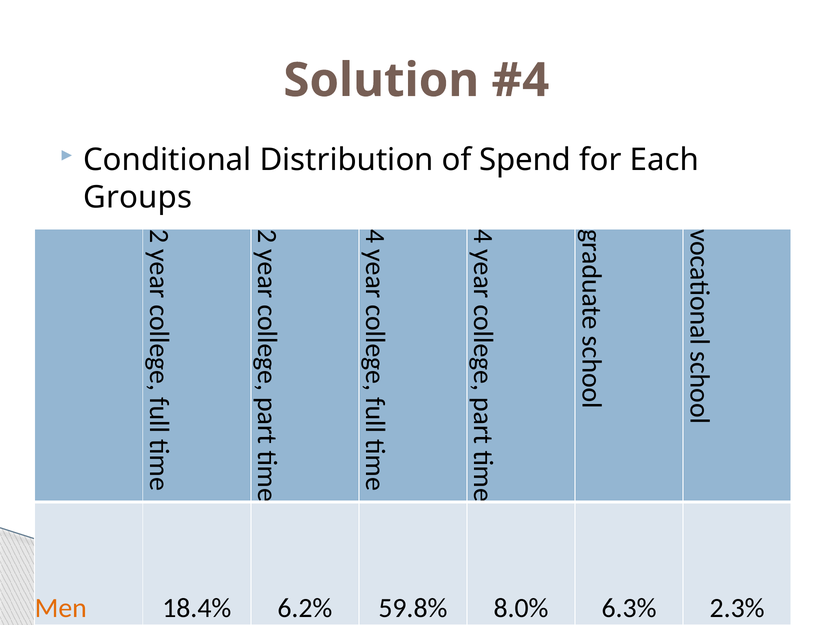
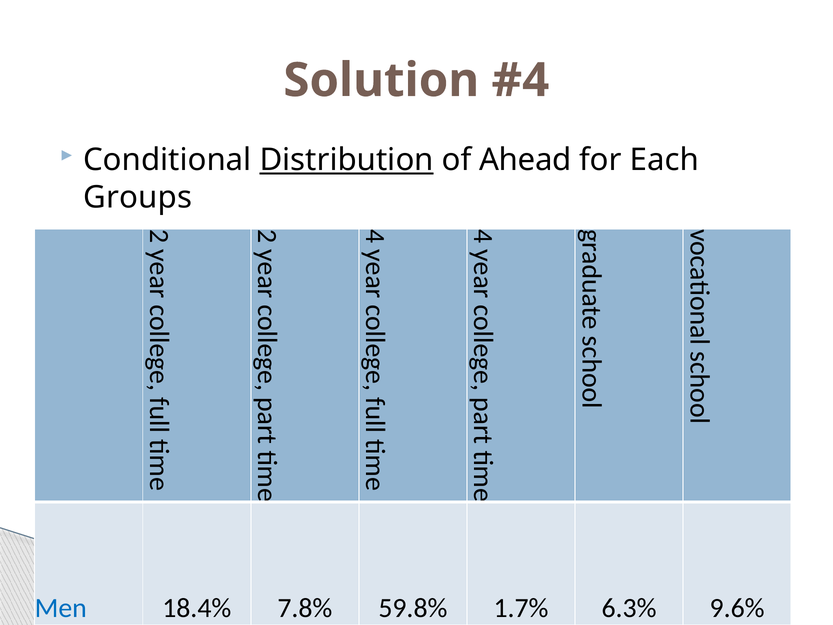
Distribution underline: none -> present (347, 160)
Spend: Spend -> Ahead (525, 160)
Men colour: orange -> blue (61, 608)
6.2%: 6.2% -> 7.8% (305, 608)
8.0%: 8.0% -> 1.7% (521, 608)
2.3%: 2.3% -> 9.6% (737, 608)
